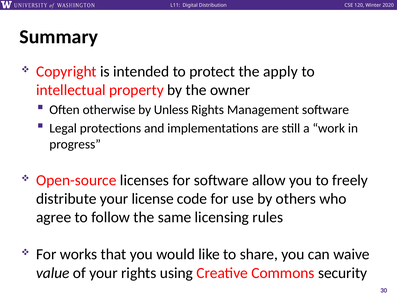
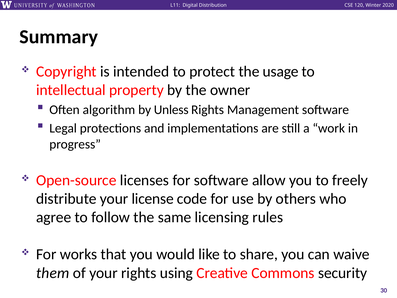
apply: apply -> usage (281, 71)
otherwise: otherwise -> algorithm (109, 110)
value: value -> them (53, 273)
